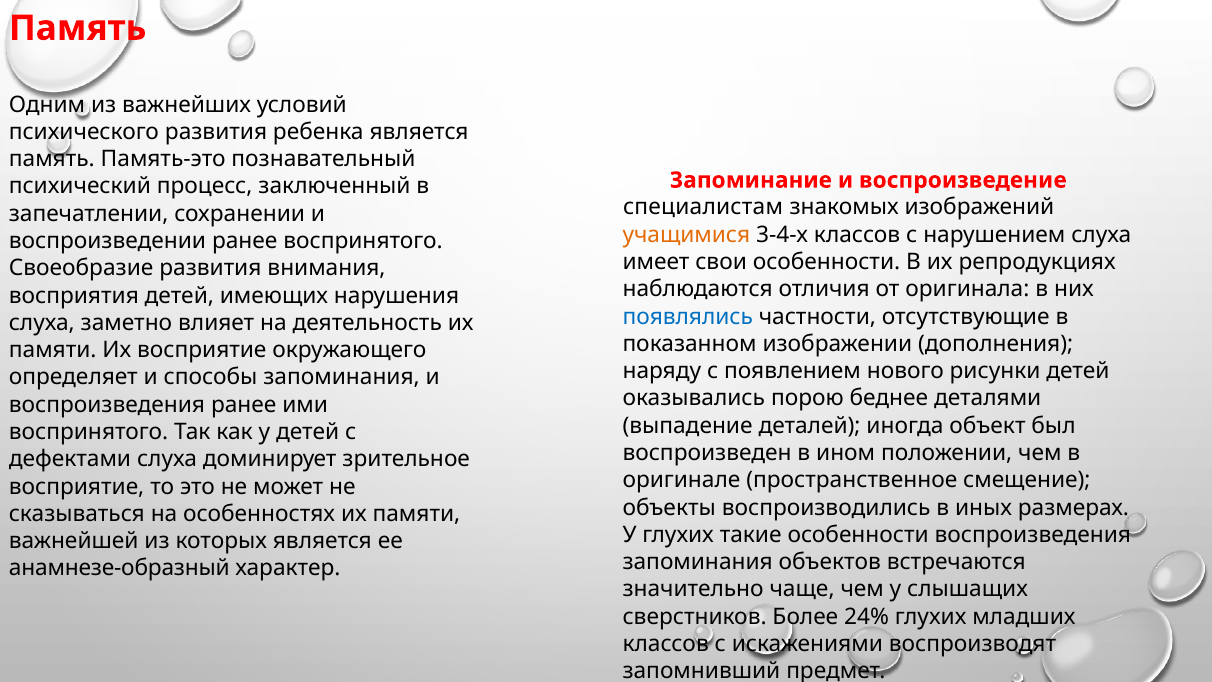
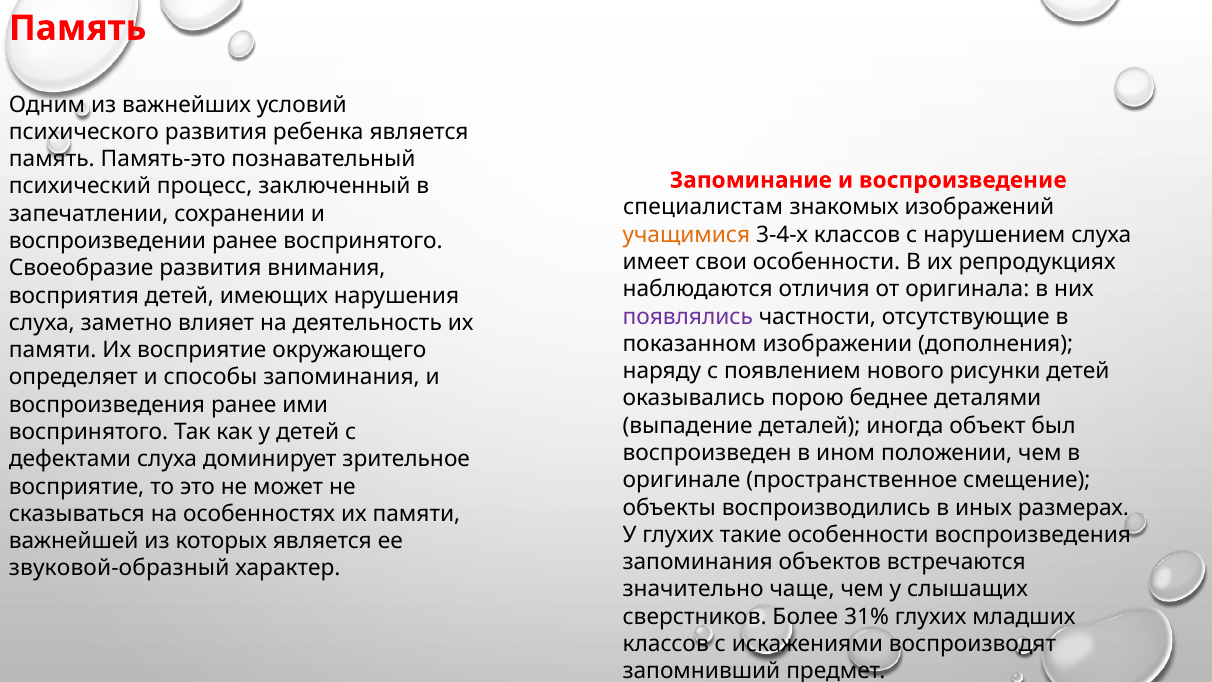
появлялись colour: blue -> purple (688, 316)
анамнезе-образный: анамнезе-образный -> звуковой-образный (119, 568)
24%: 24% -> 31% (867, 616)
